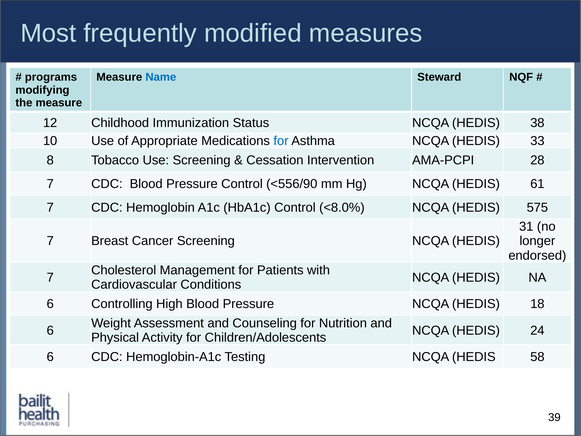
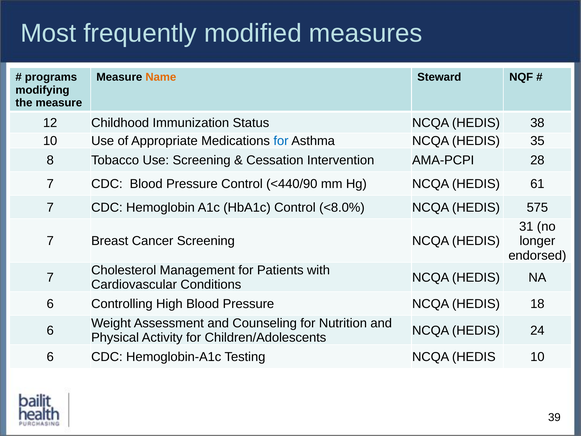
Name colour: blue -> orange (161, 77)
33: 33 -> 35 (537, 141)
<556/90: <556/90 -> <440/90 (292, 184)
HEDIS 58: 58 -> 10 (537, 357)
